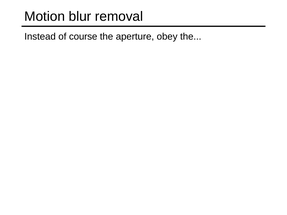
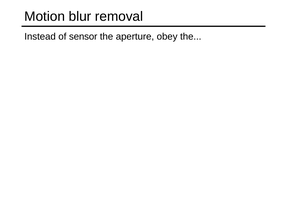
course: course -> sensor (83, 37)
